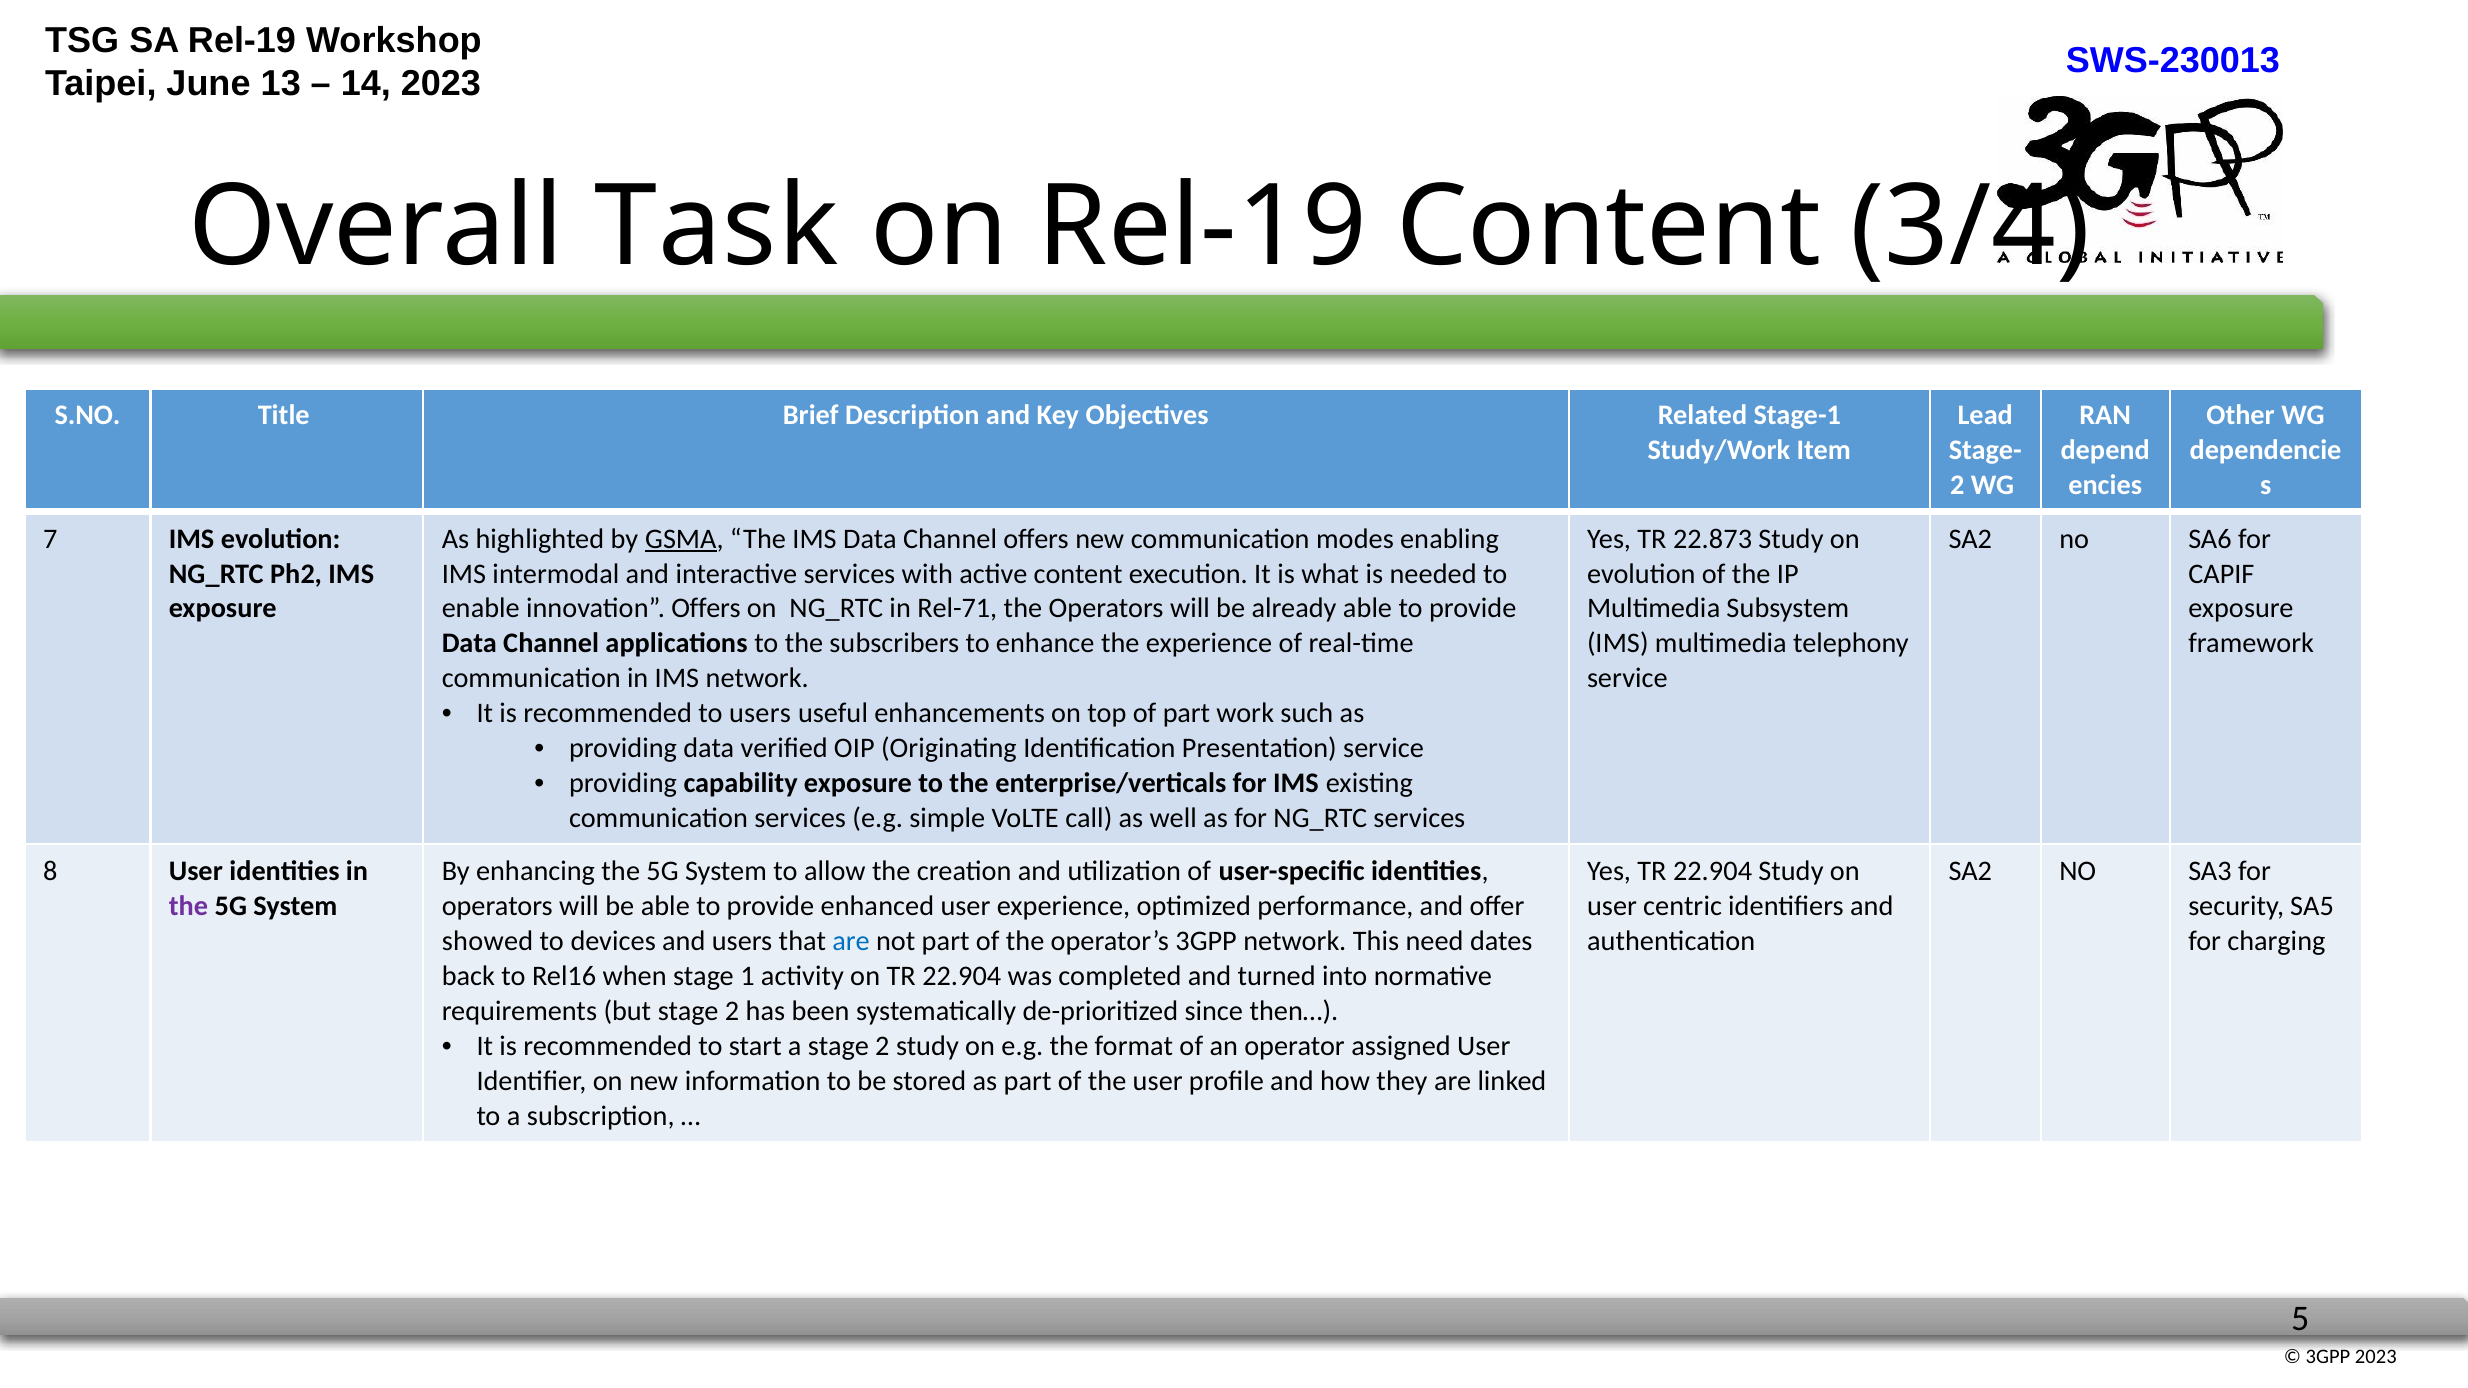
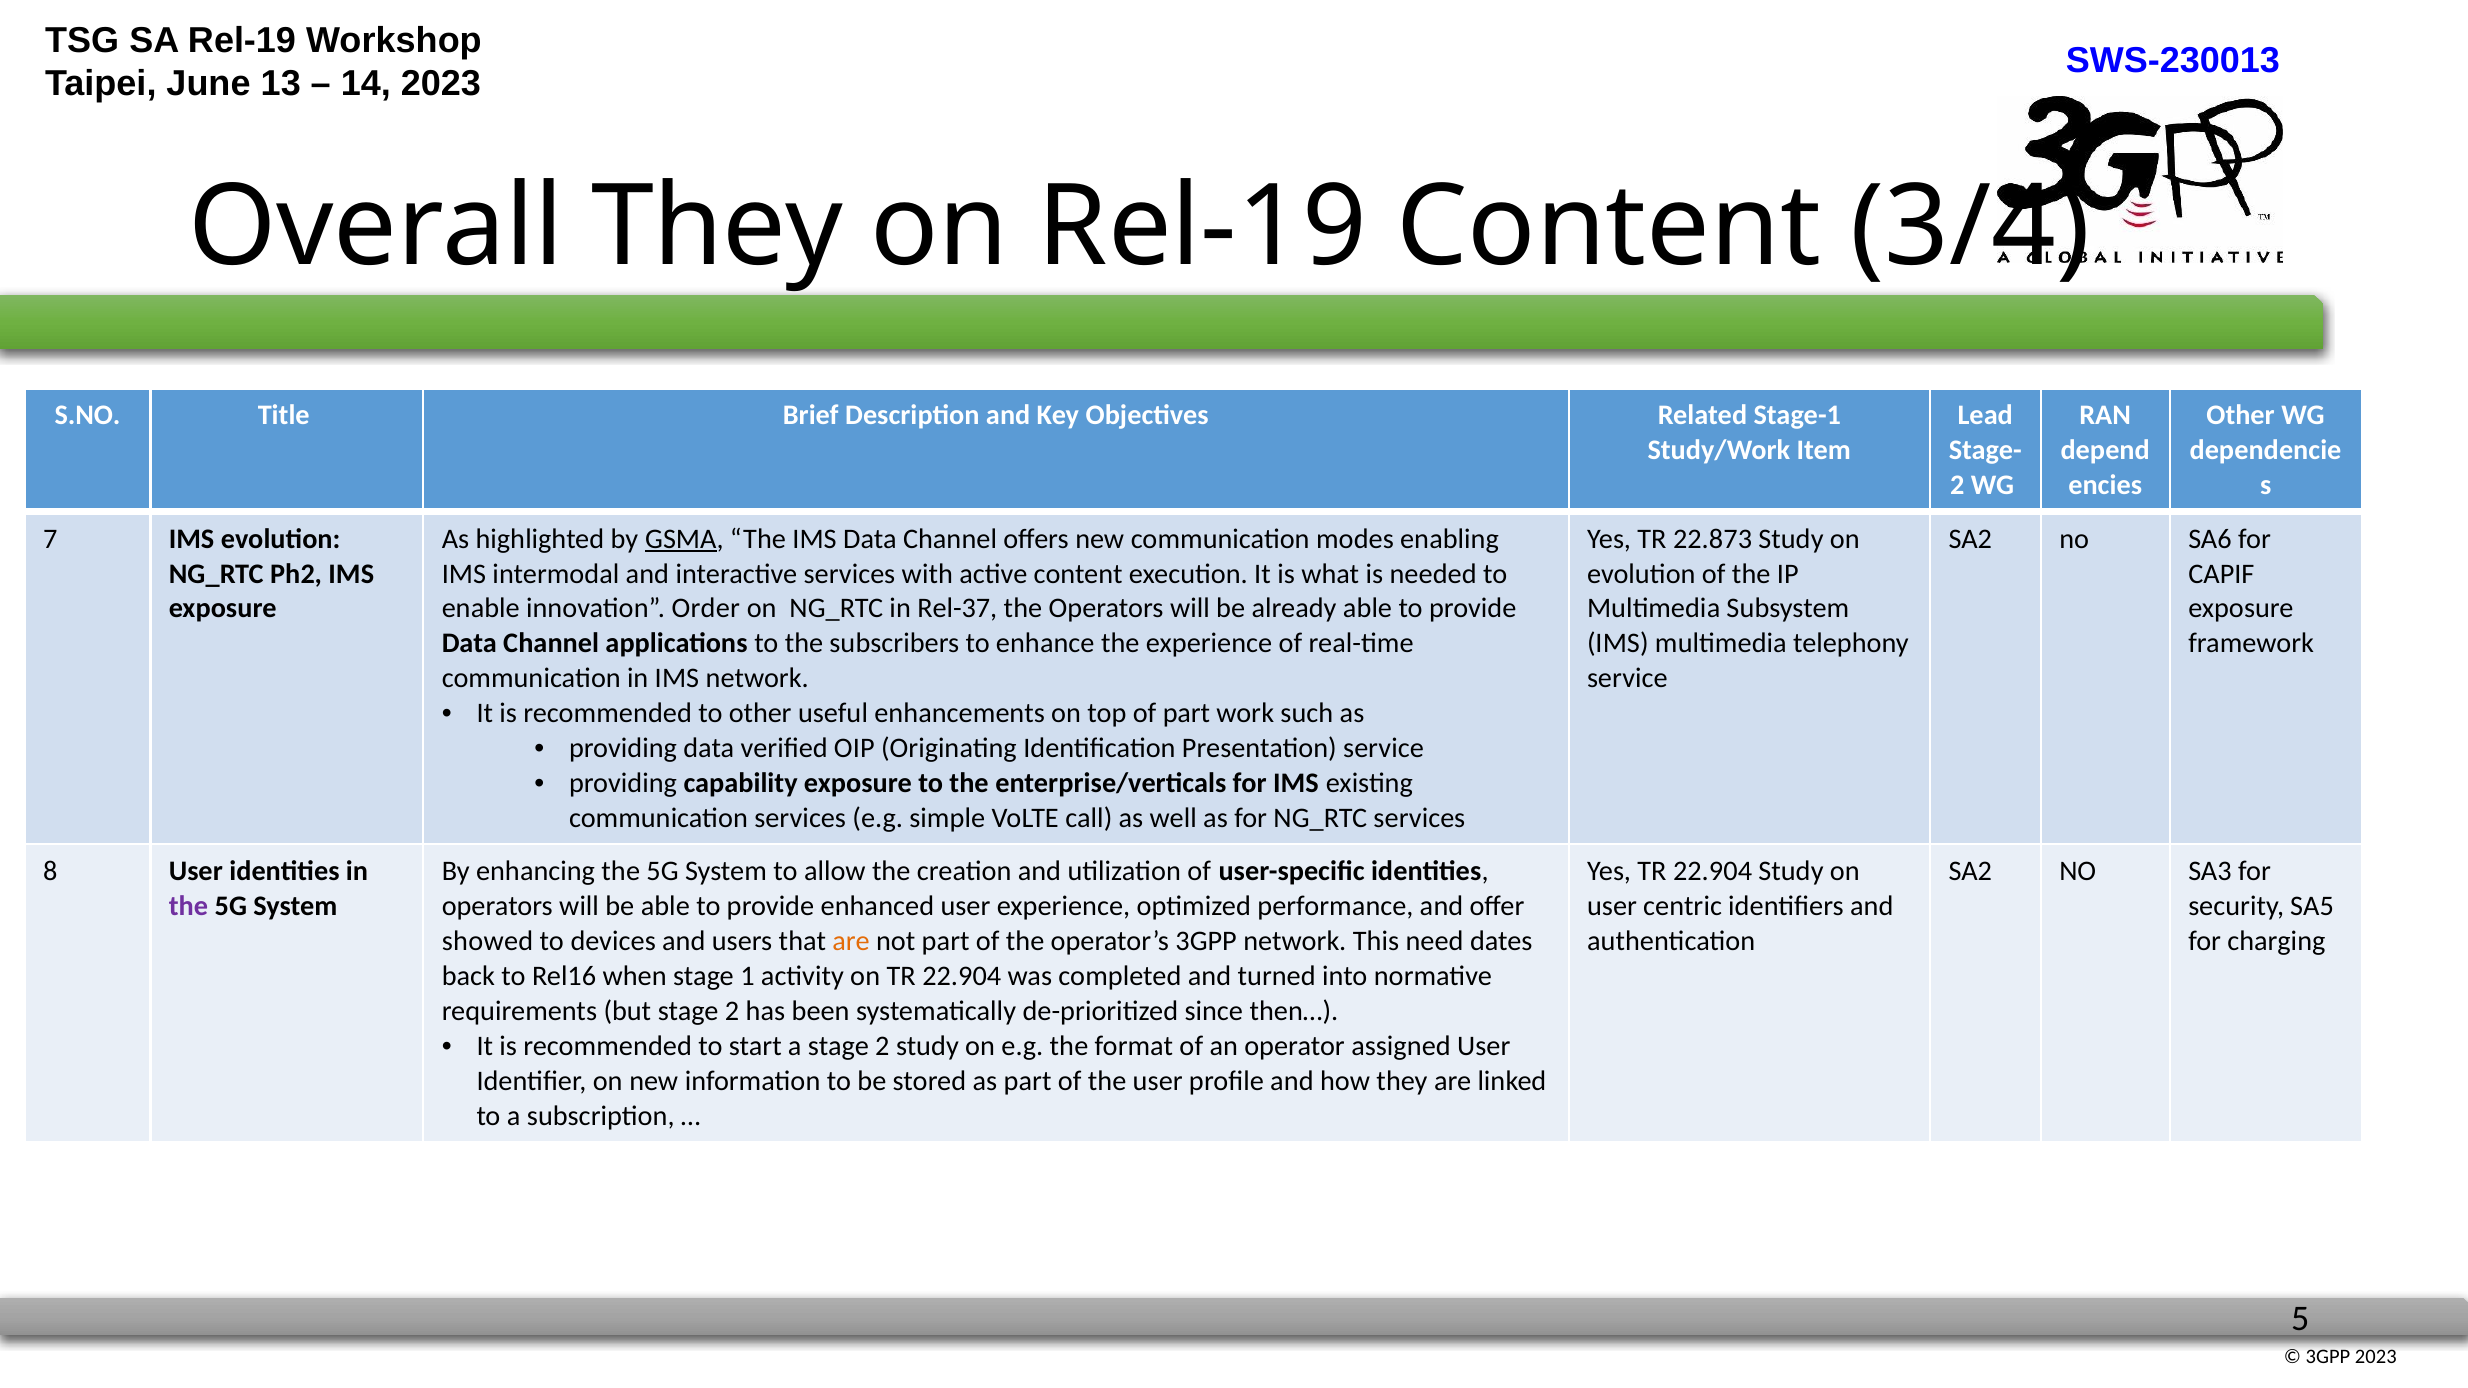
Overall Task: Task -> They (717, 227)
innovation Offers: Offers -> Order (706, 609)
Rel-71: Rel-71 -> Rel-37 (957, 609)
to users: users -> other (760, 713)
are colour: blue -> orange (851, 941)
